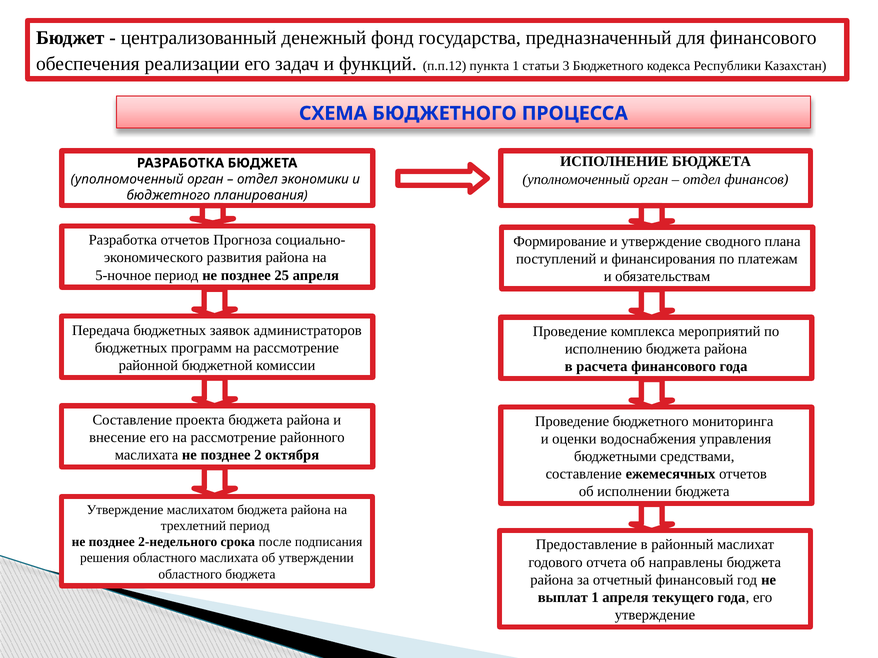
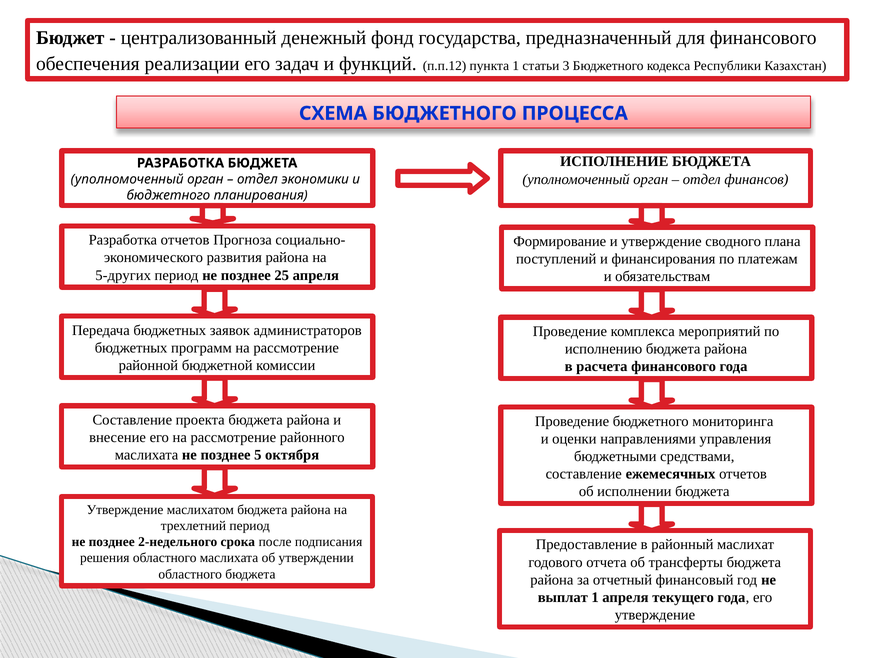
5-ночное: 5-ночное -> 5-других (123, 275)
водоснабжения: водоснабжения -> направлениями (648, 439)
2: 2 -> 5 (258, 455)
направлены: направлены -> трансферты (686, 563)
